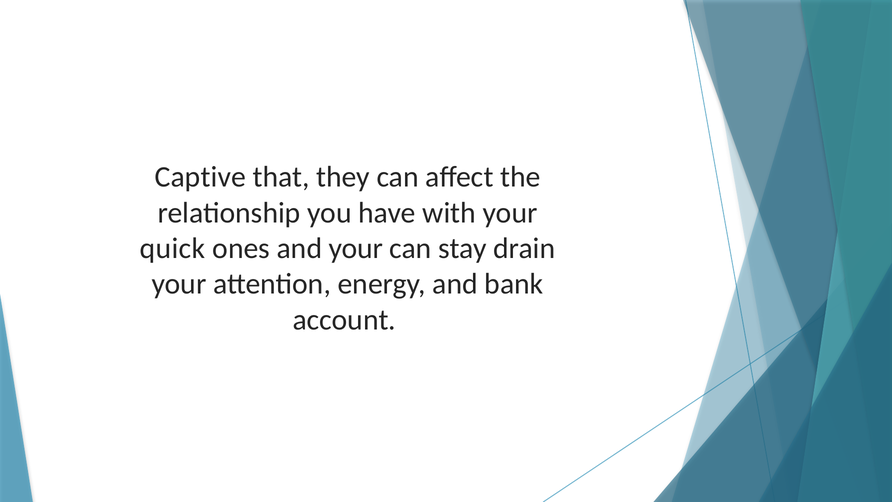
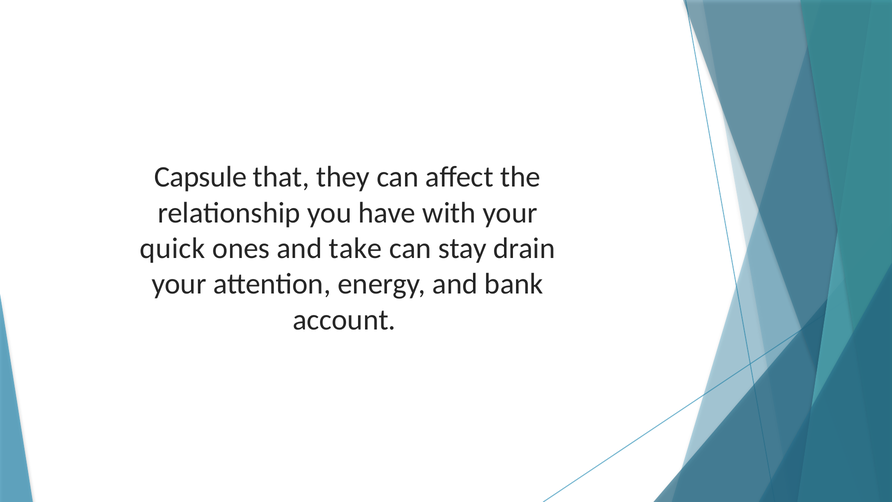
Captive: Captive -> Capsule (200, 177)
and your: your -> take (356, 248)
